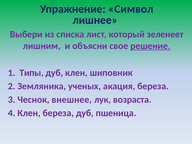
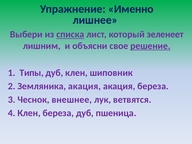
Символ: Символ -> Именно (131, 9)
списка underline: none -> present (70, 34)
Земляника ученых: ученых -> акация (84, 86)
возраста: возраста -> ветвятся (132, 100)
